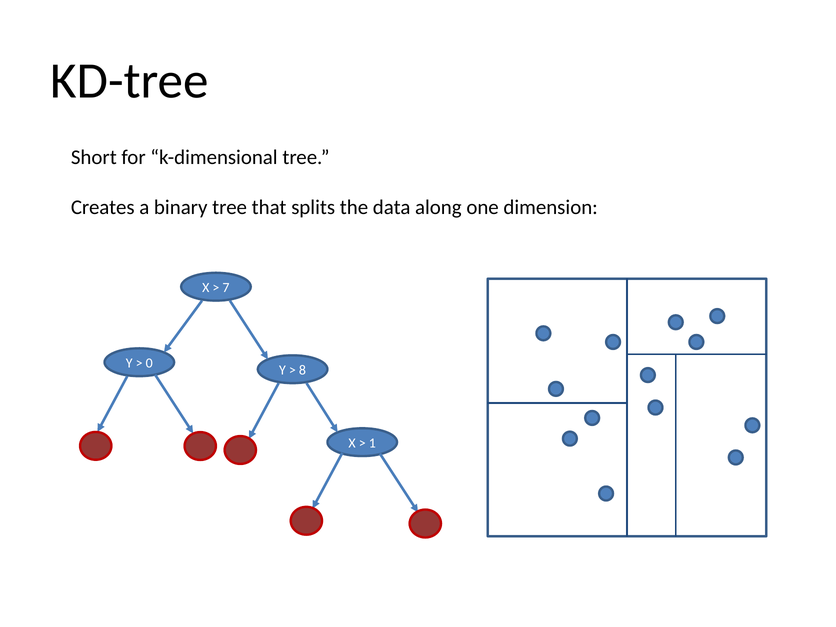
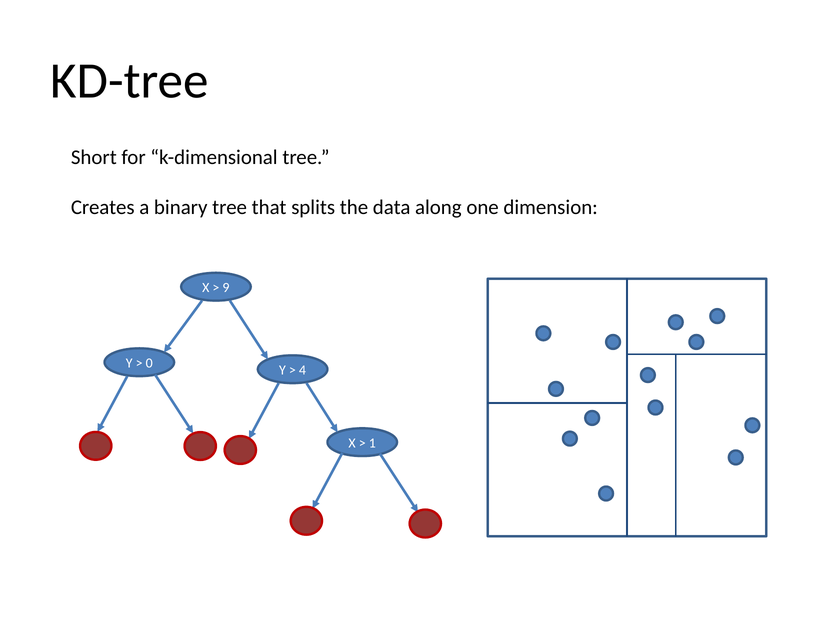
7: 7 -> 9 (226, 288)
8: 8 -> 4 (302, 370)
